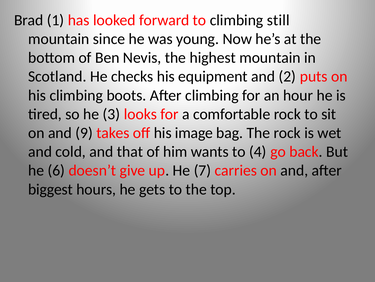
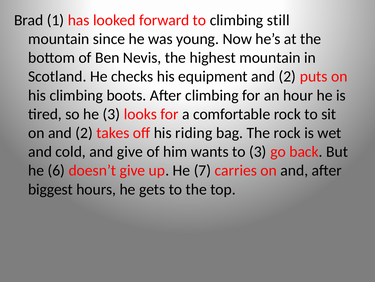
on and 9: 9 -> 2 (84, 133)
image: image -> riding (194, 133)
and that: that -> give (130, 151)
to 4: 4 -> 3 (258, 151)
